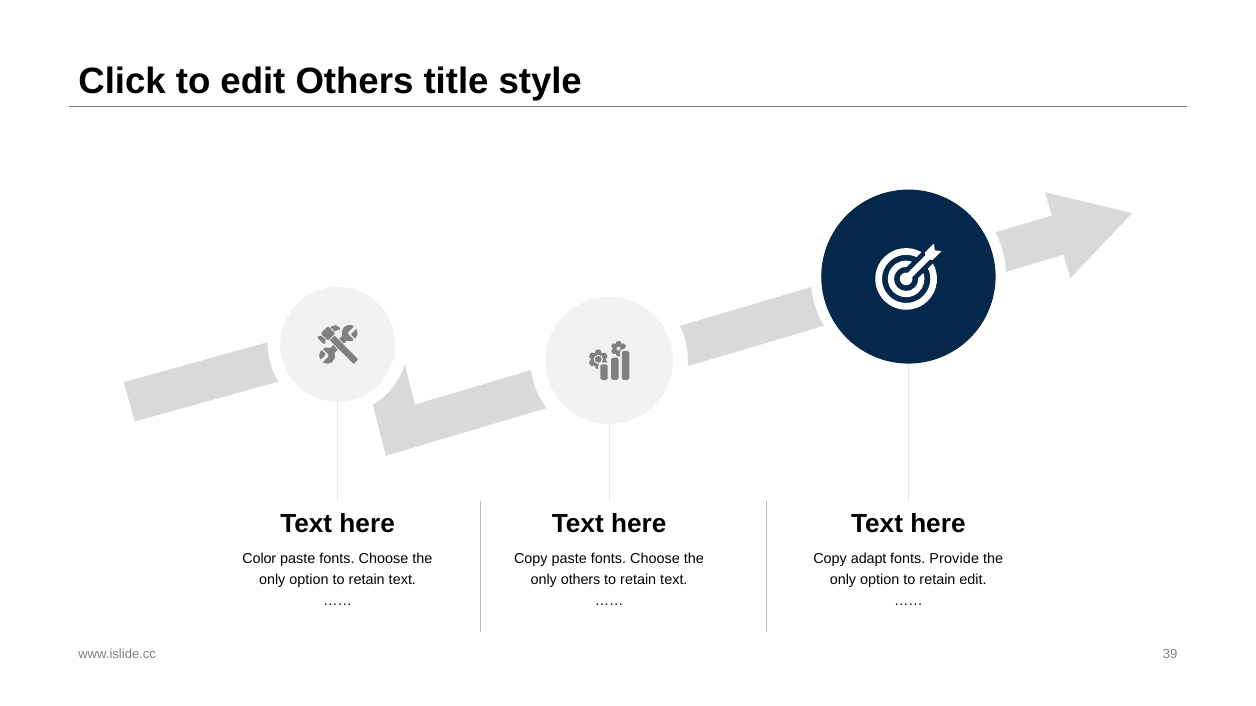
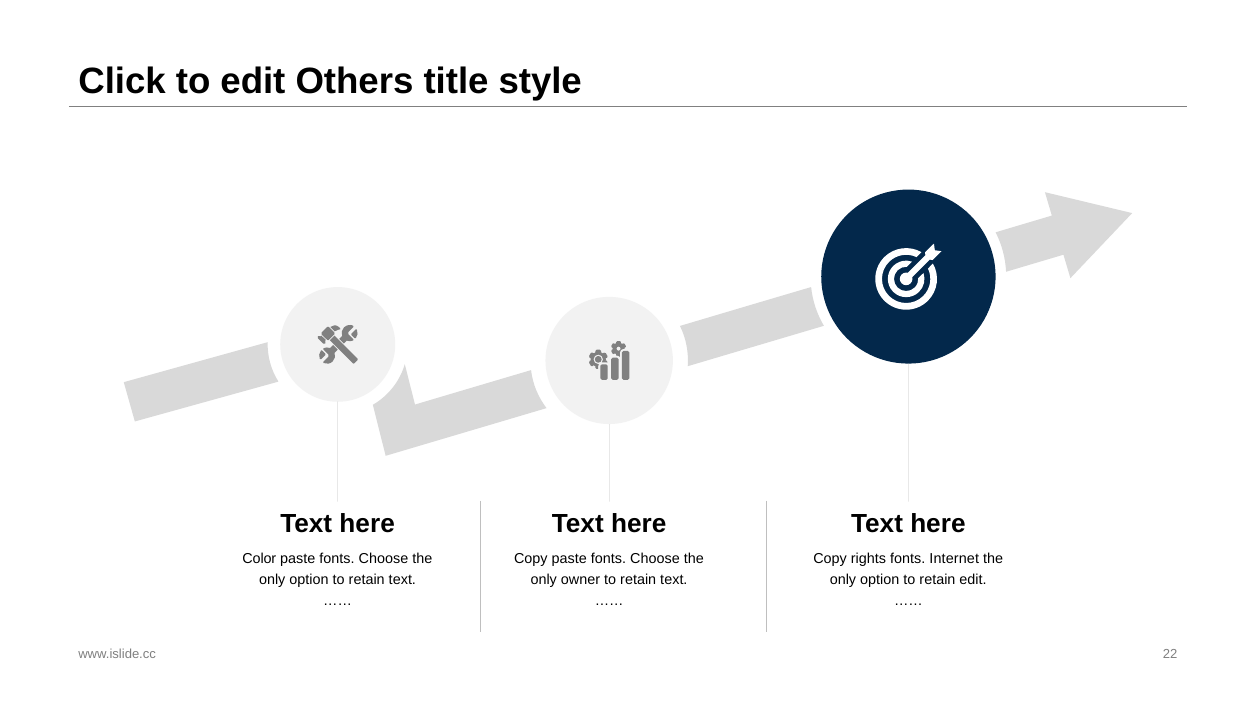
adapt: adapt -> rights (869, 560)
Provide: Provide -> Internet (954, 560)
only others: others -> owner (581, 580)
39: 39 -> 22 (1170, 654)
